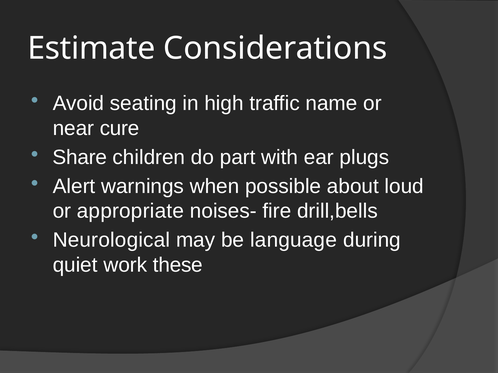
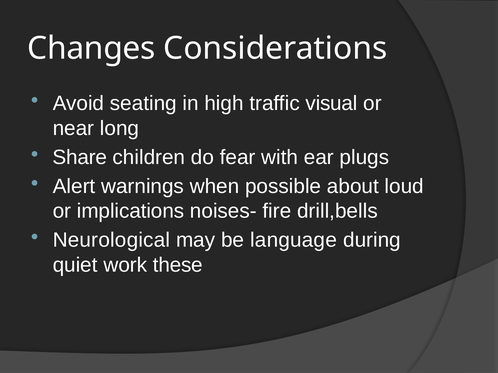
Estimate: Estimate -> Changes (91, 48)
name: name -> visual (332, 103)
cure: cure -> long (120, 128)
part: part -> fear (238, 157)
appropriate: appropriate -> implications (131, 211)
